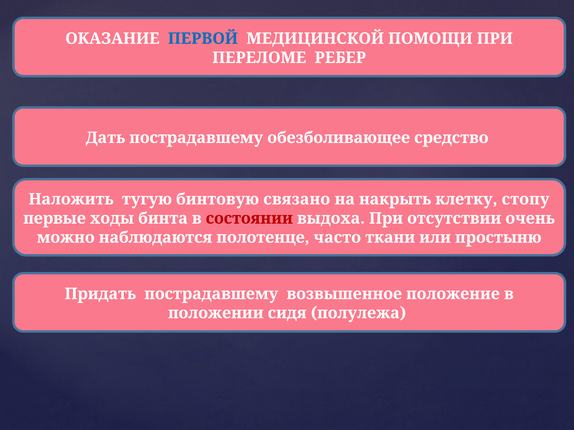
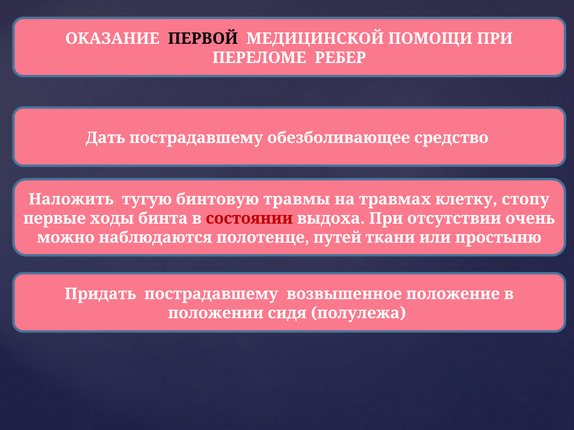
ПЕРВОЙ colour: blue -> black (203, 39)
связано: связано -> травмы (297, 199)
накрыть: накрыть -> травмах (395, 199)
часто: часто -> путей (337, 238)
